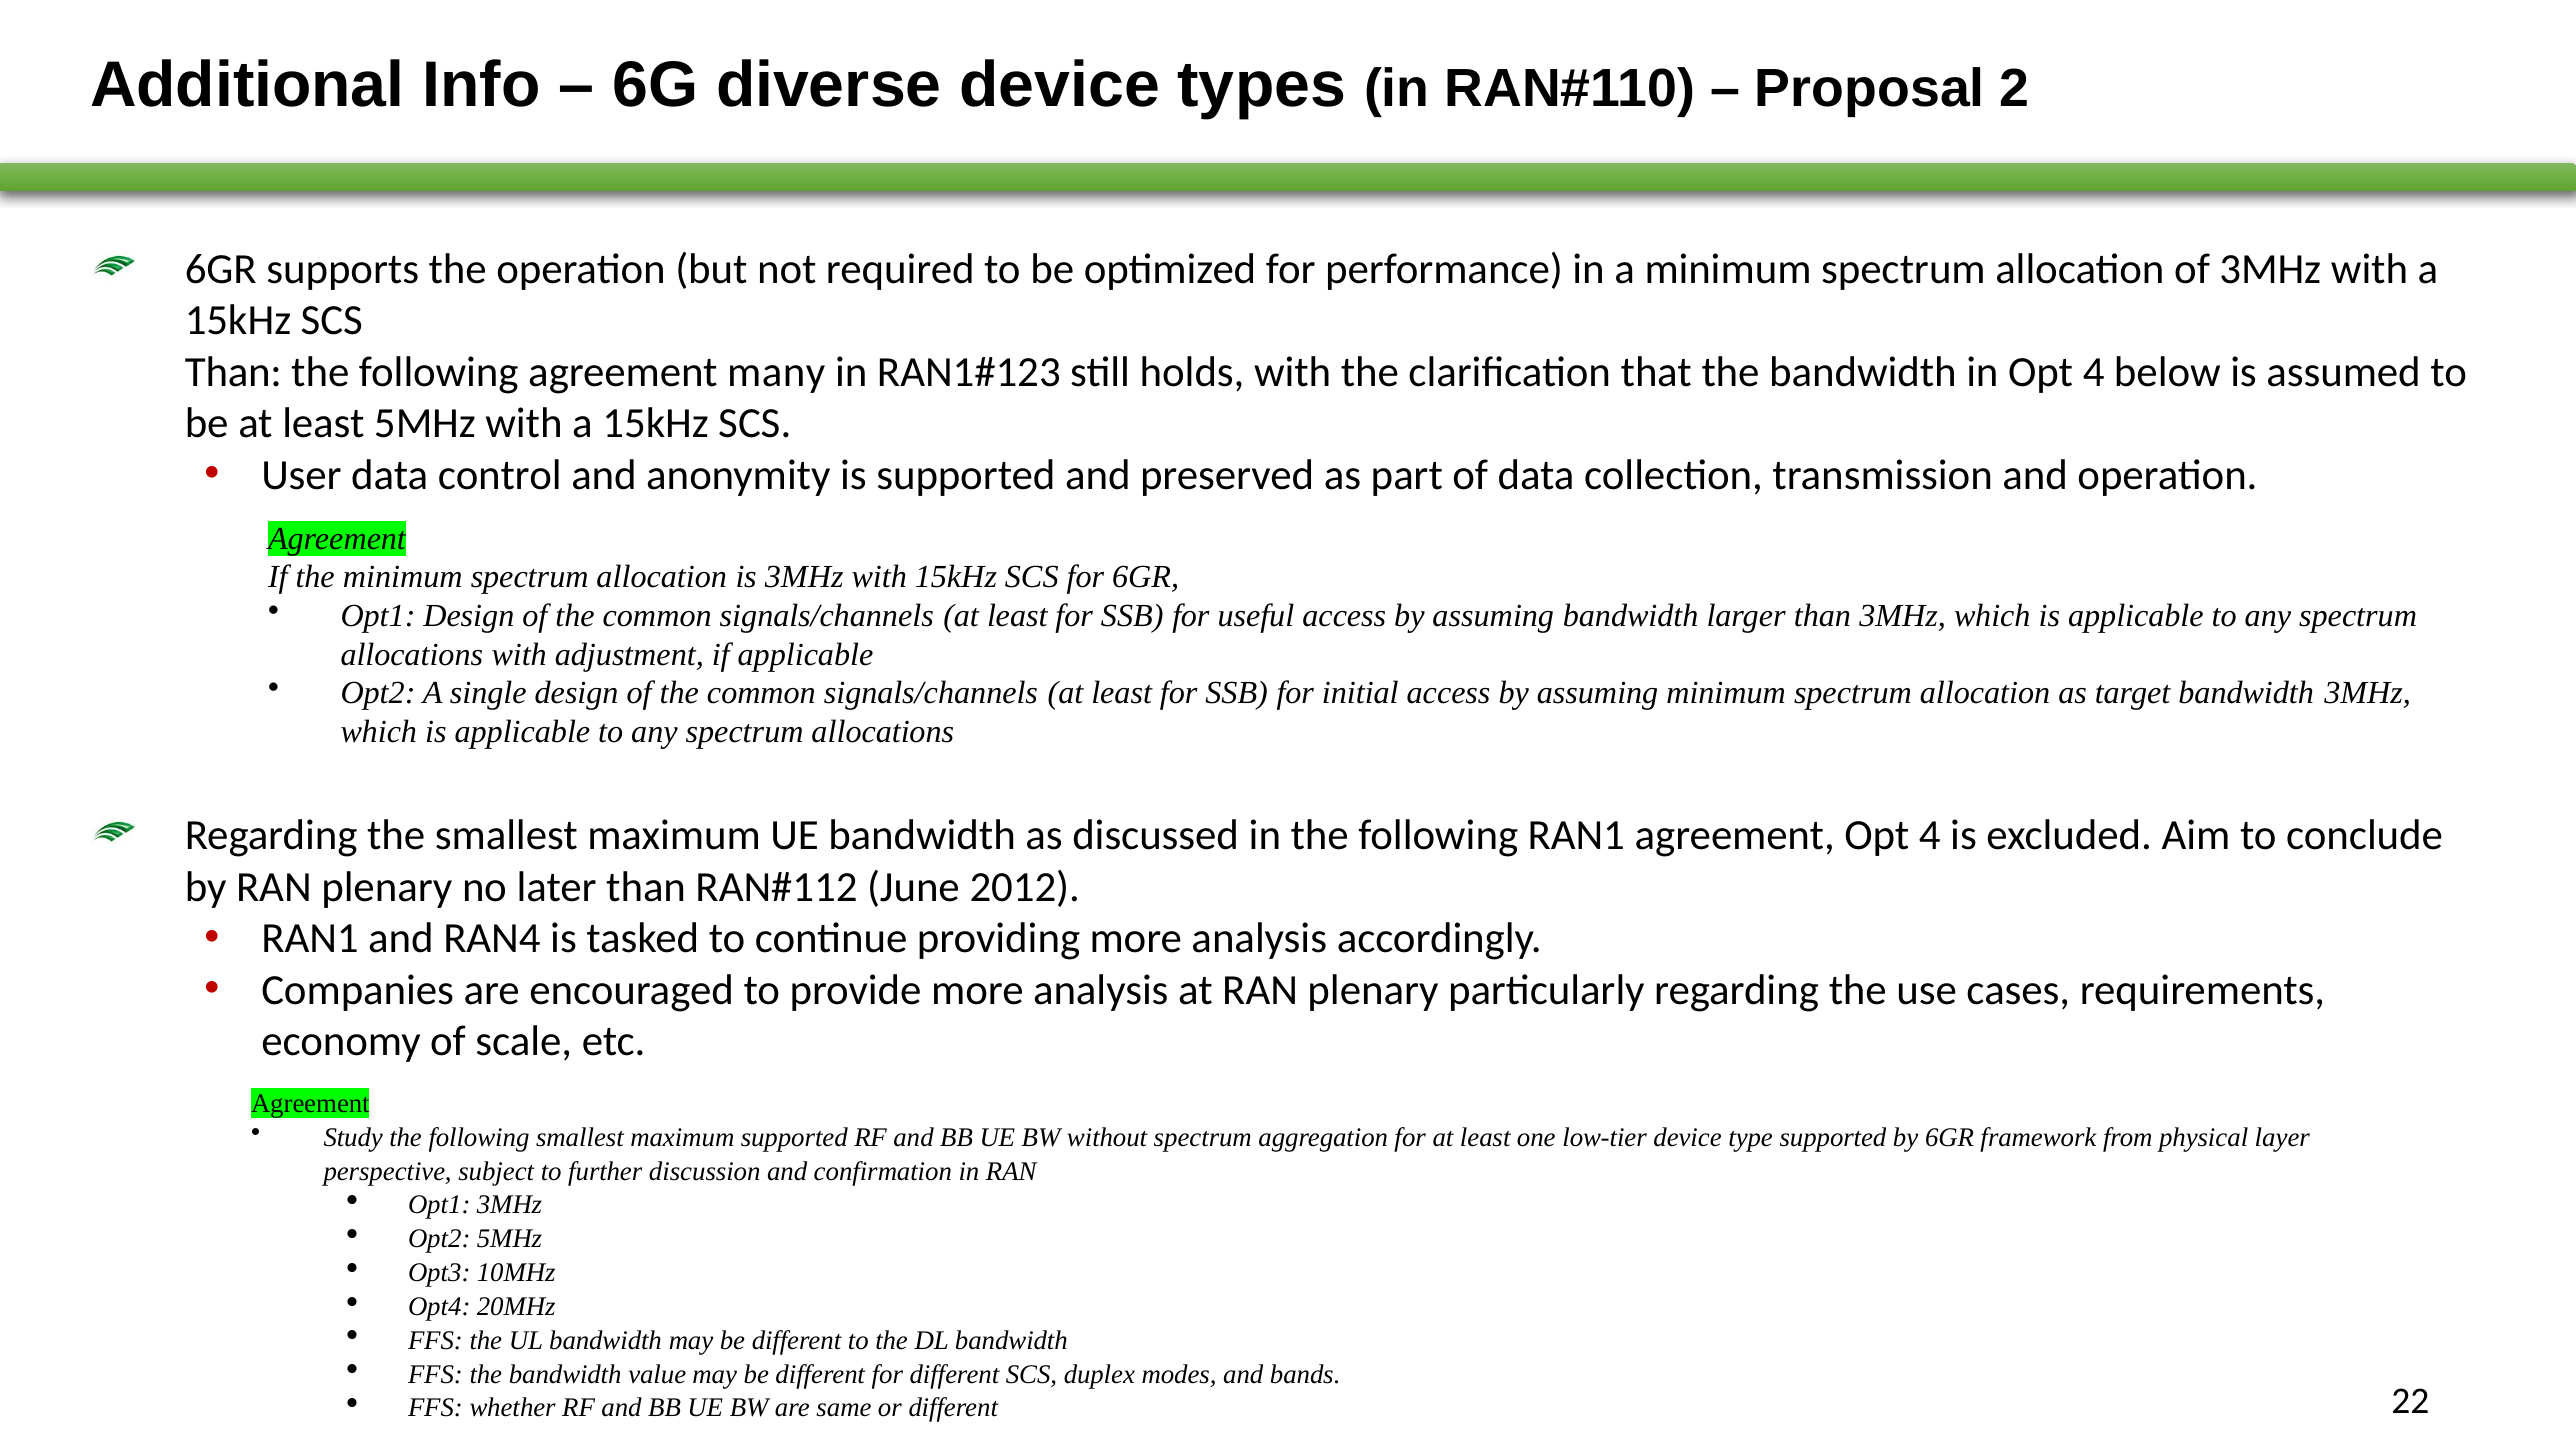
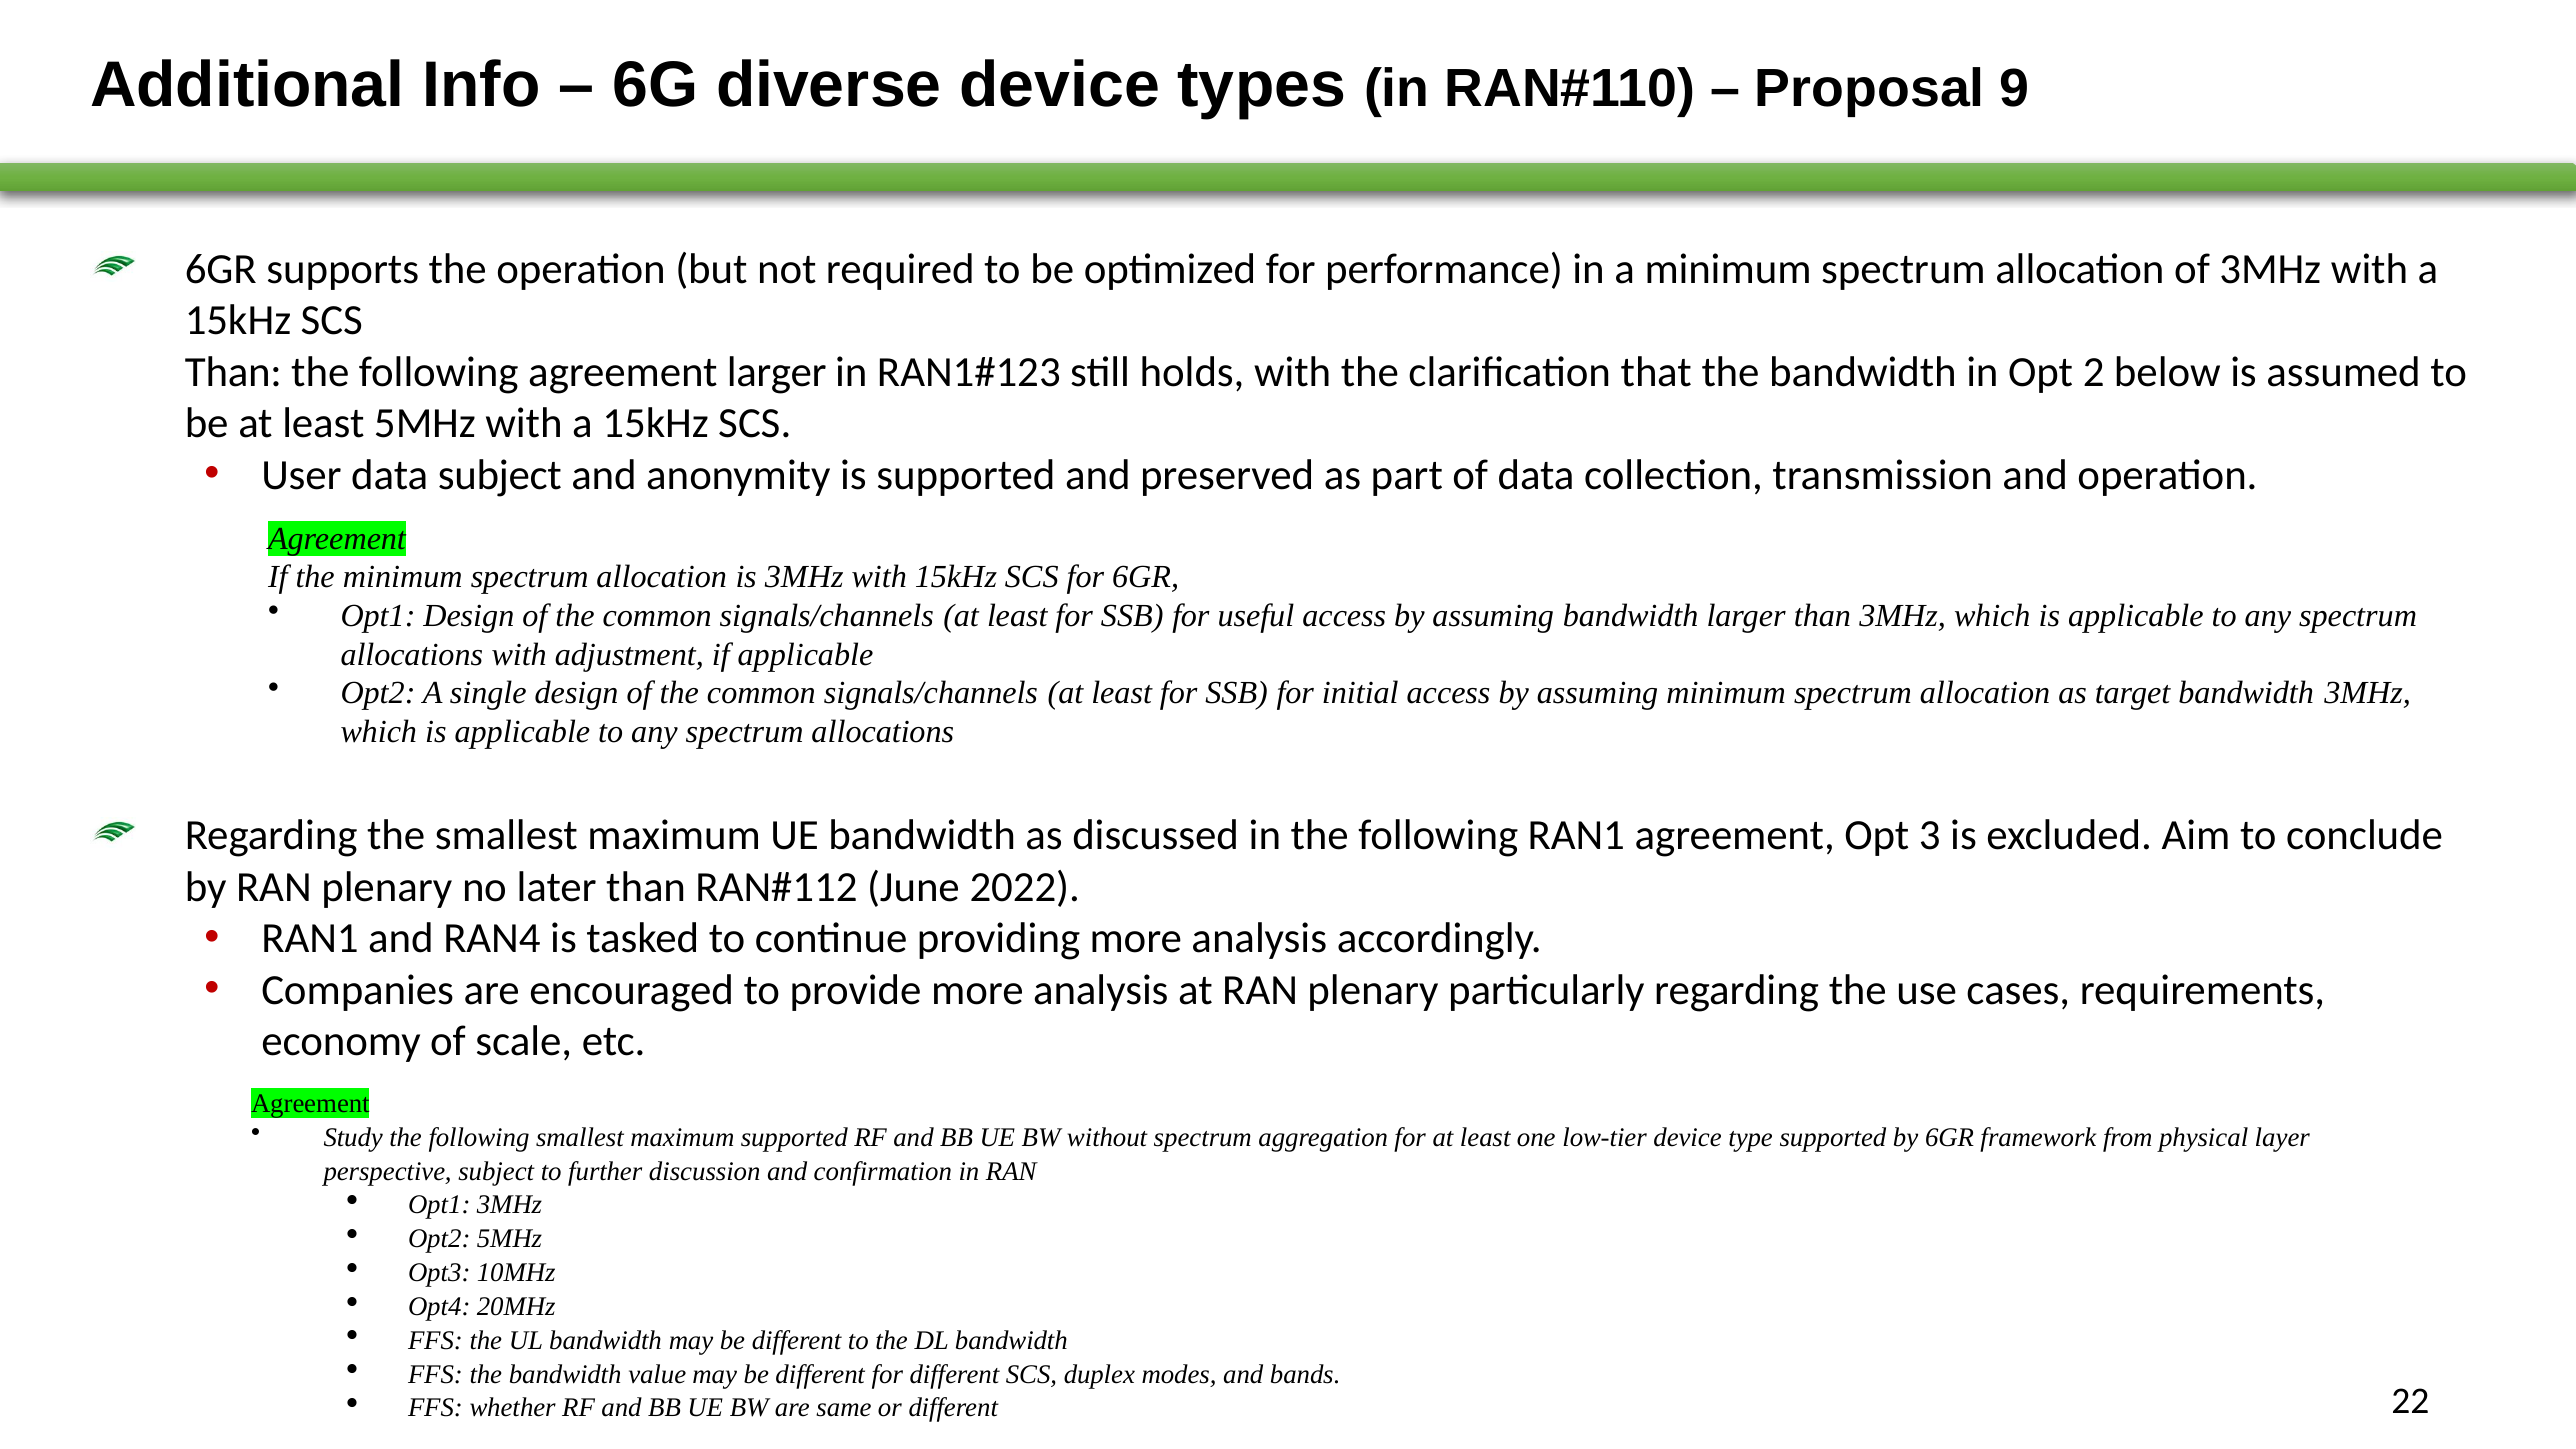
2: 2 -> 9 (2015, 89)
agreement many: many -> larger (777, 372)
in Opt 4: 4 -> 2 (2094, 372)
data control: control -> subject (500, 475)
agreement Opt 4: 4 -> 3 (1930, 836)
2012: 2012 -> 2022 (1025, 887)
